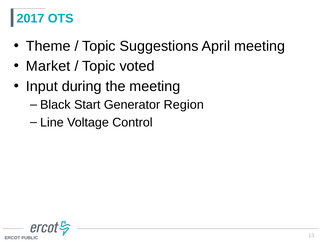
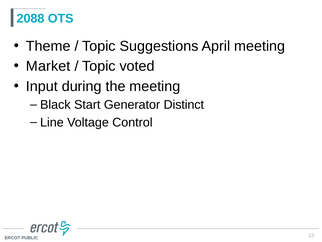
2017: 2017 -> 2088 (30, 19)
Region: Region -> Distinct (184, 105)
